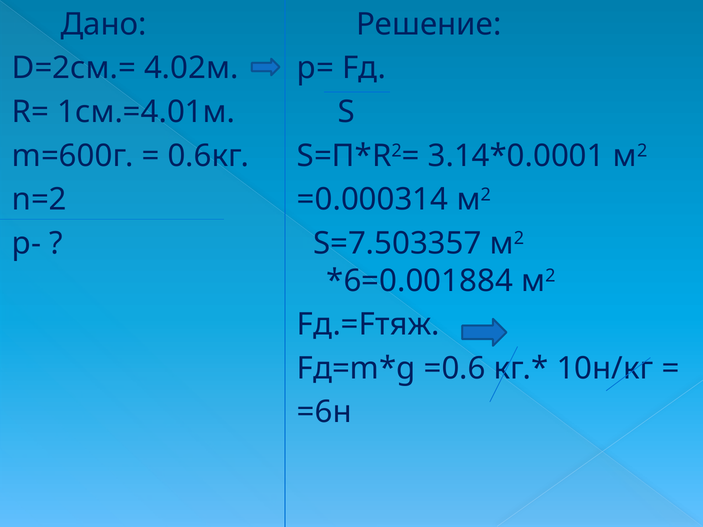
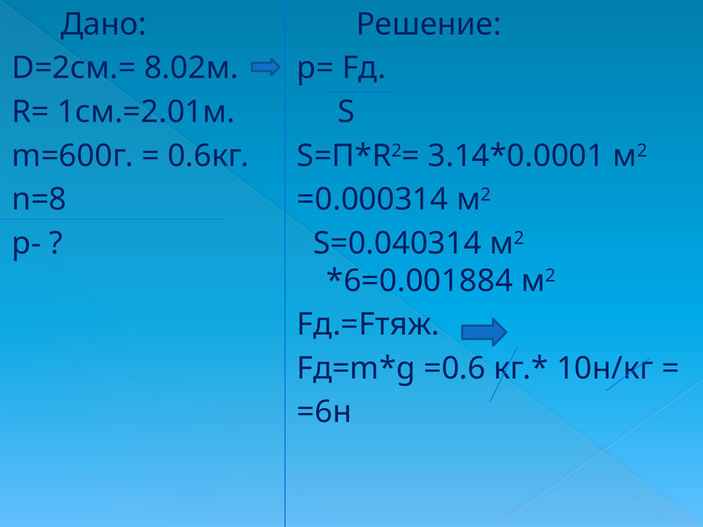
4.02м: 4.02м -> 8.02м (191, 68)
1см.=4.01м: 1см.=4.01м -> 1см.=2.01м (146, 112)
n=2: n=2 -> n=8 (39, 200)
S=7.503357: S=7.503357 -> S=0.040314 (397, 243)
